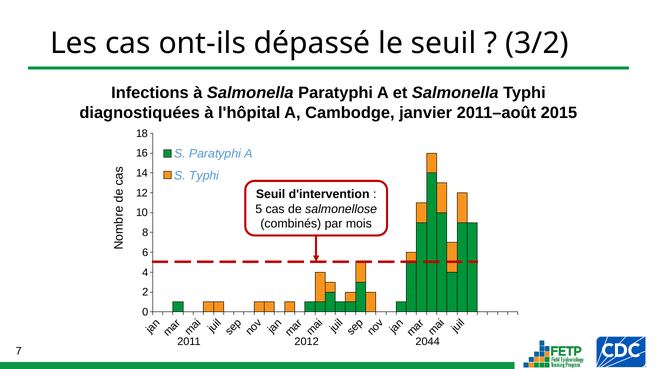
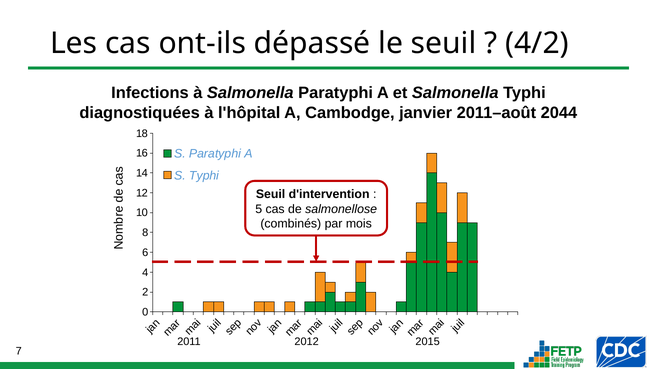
3/2: 3/2 -> 4/2 (537, 43)
2015: 2015 -> 2044 (559, 113)
2044: 2044 -> 2015 (428, 342)
